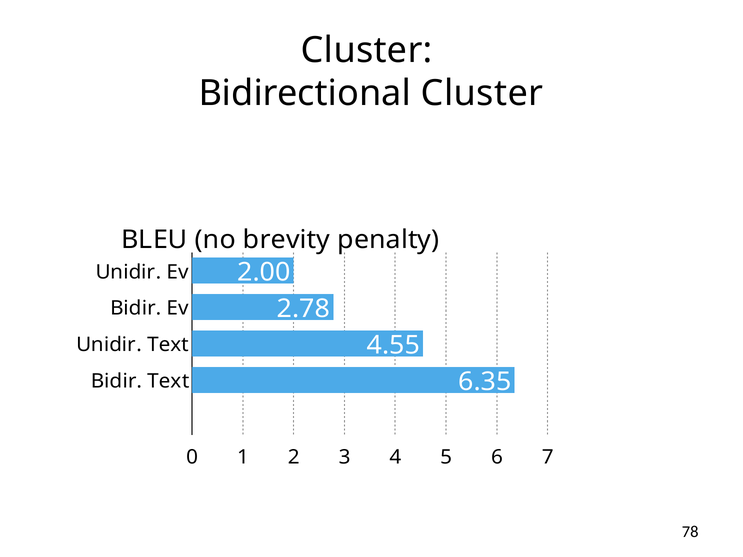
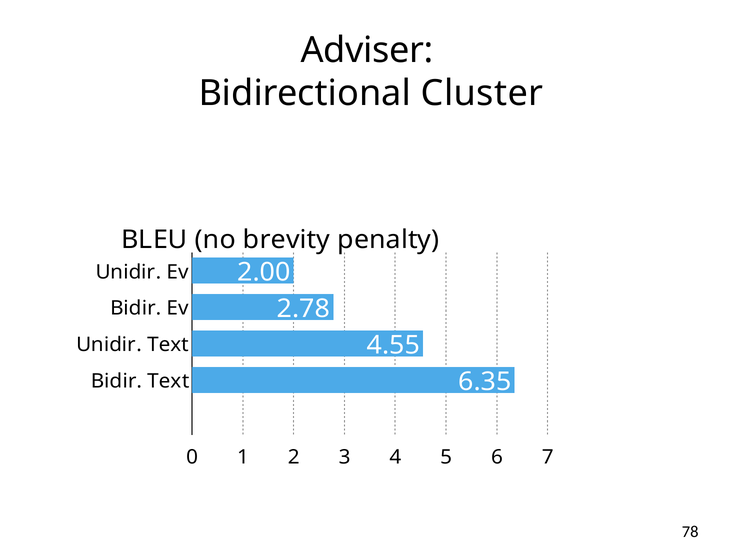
Cluster: Cluster -> Adviser (367, 50)
